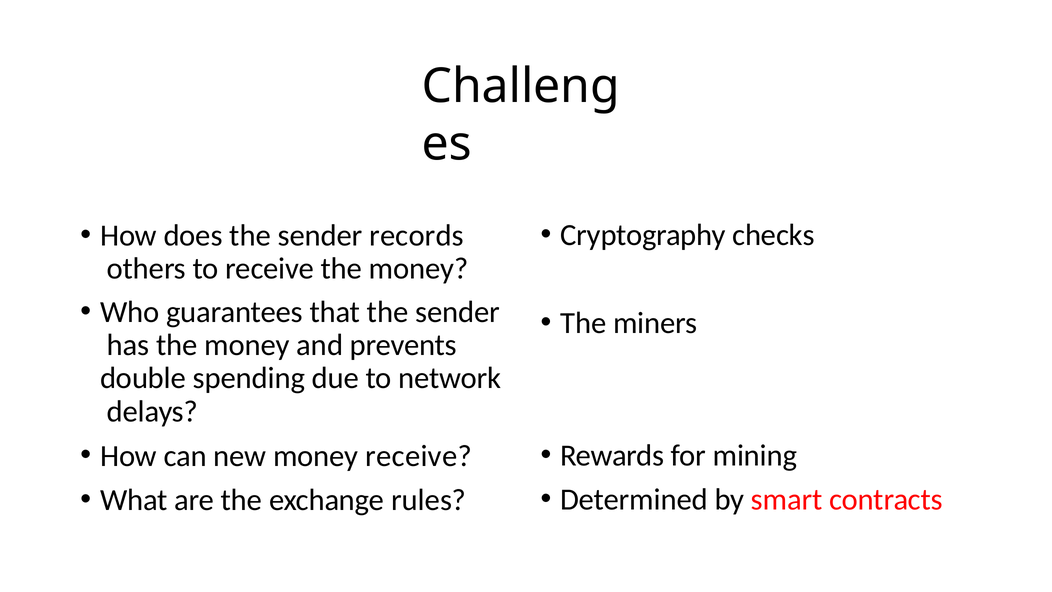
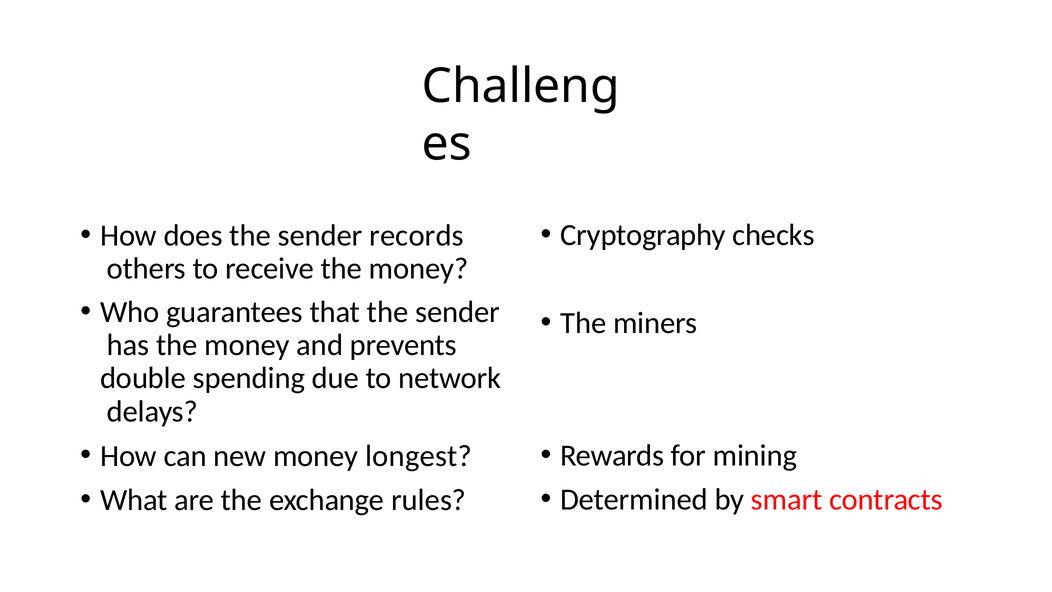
money receive: receive -> longest (419, 456)
